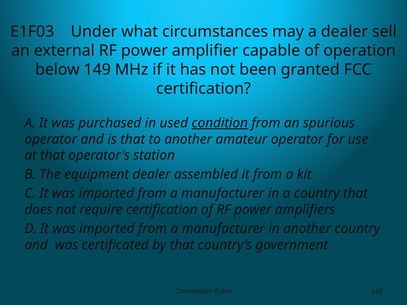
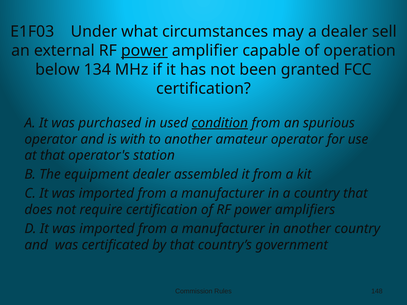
power underline: none -> present (144, 51)
149: 149 -> 134 (97, 70)
is that: that -> with (133, 139)
